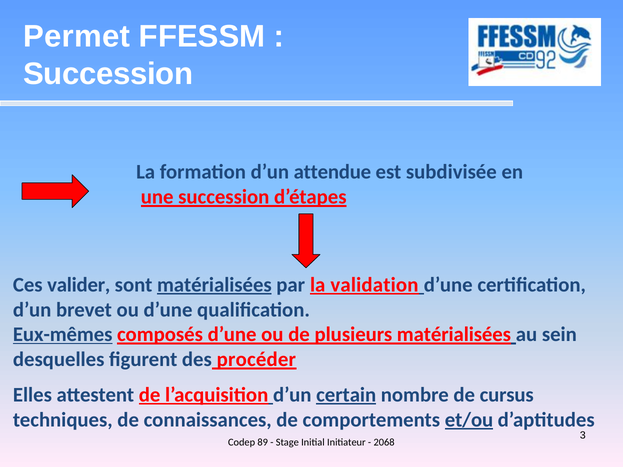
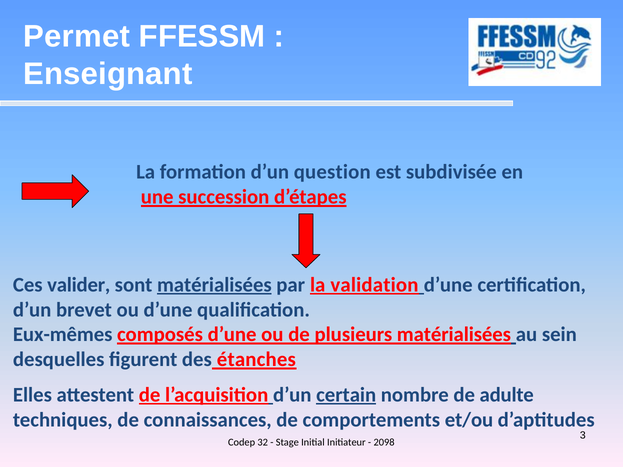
Succession: Succession -> Enseignant (108, 74)
attendue: attendue -> question (332, 172)
Eux-mêmes underline: present -> none (63, 335)
procéder: procéder -> étanches (256, 360)
cursus: cursus -> adulte (507, 395)
et/ou underline: present -> none (469, 420)
89: 89 -> 32 (263, 442)
2068: 2068 -> 2098 (384, 442)
